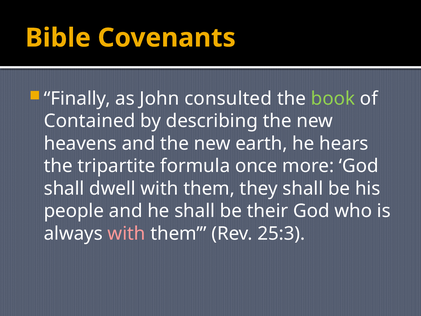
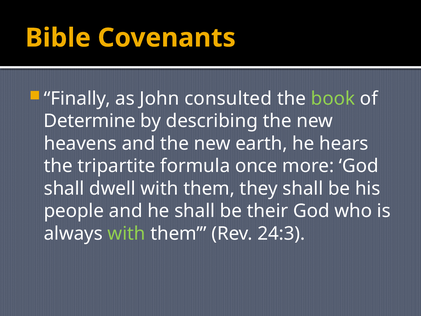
Contained: Contained -> Determine (90, 121)
with colour: pink -> light green (127, 233)
25:3: 25:3 -> 24:3 (281, 233)
